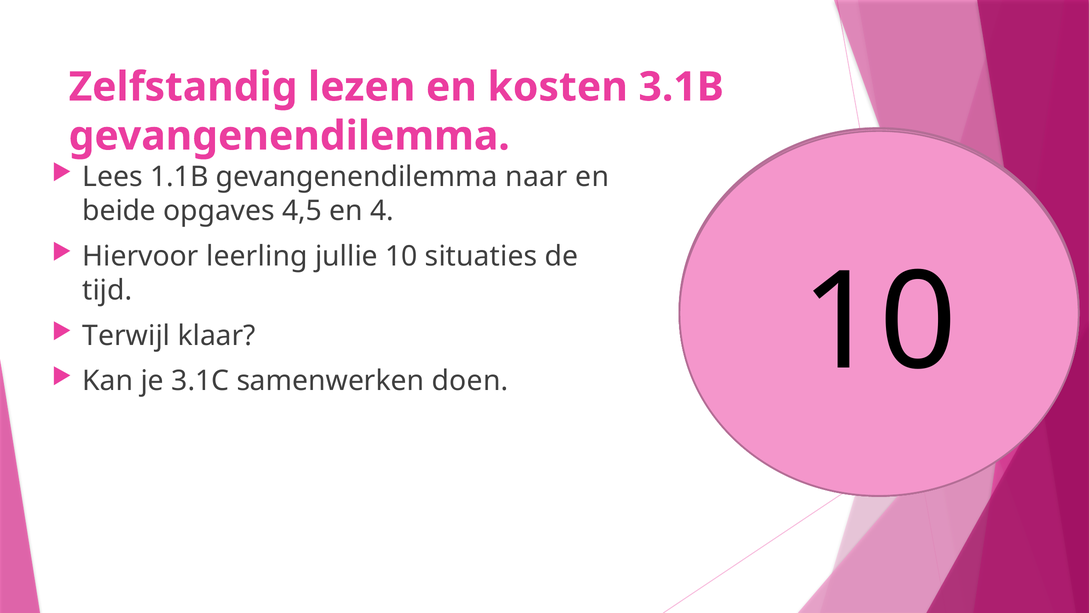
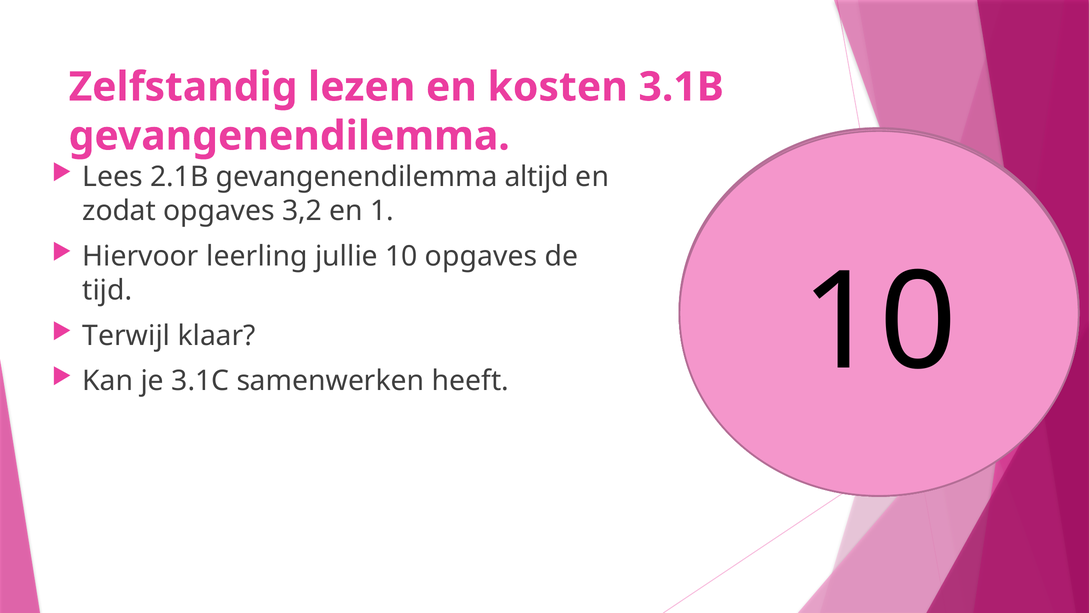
1.1B: 1.1B -> 2.1B (179, 177)
naar: naar -> altijd (537, 177)
beide: beide -> zodat (119, 211)
4,5: 4,5 -> 3,2 (302, 211)
4: 4 -> 1 (382, 211)
10 situaties: situaties -> opgaves (481, 256)
doen: doen -> heeft (470, 381)
